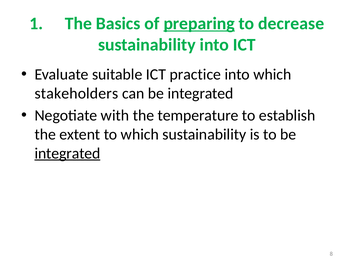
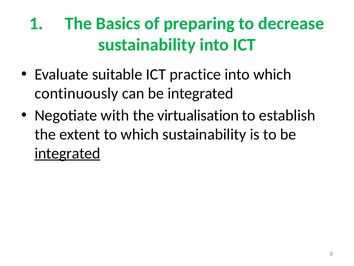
preparing underline: present -> none (199, 23)
stakeholders: stakeholders -> continuously (76, 93)
temperature: temperature -> virtualisation (198, 115)
